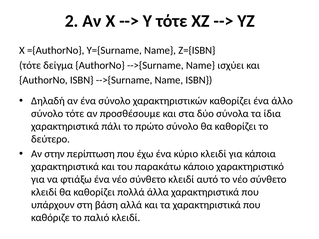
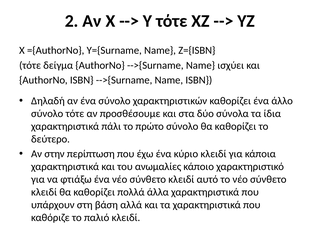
παρακάτω: παρακάτω -> ανωμαλίες (158, 167)
